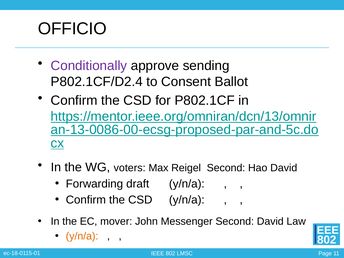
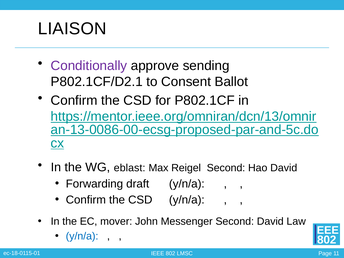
OFFICIO: OFFICIO -> LIAISON (72, 29)
P802.1CF/D2.4: P802.1CF/D2.4 -> P802.1CF/D2.1 (97, 82)
voters: voters -> eblast (130, 168)
y/n/a colour: orange -> blue (82, 236)
